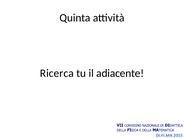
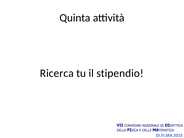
adiacente: adiacente -> stipendio (120, 73)
